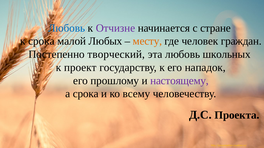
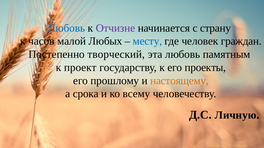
стране: стране -> страну (216, 28)
к срока: срока -> часов (41, 41)
месту colour: orange -> blue (147, 41)
школьных: школьных -> памятным (227, 54)
нападок: нападок -> проекты (205, 68)
настоящему colour: purple -> orange (179, 81)
Проекта: Проекта -> Личную (235, 115)
